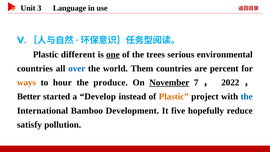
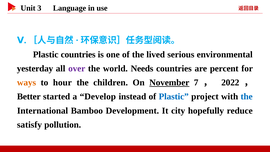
Plastic different: different -> countries (78, 54)
one underline: present -> none (113, 54)
trees: trees -> lived (156, 54)
countries: countries -> yesterday (35, 68)
over colour: blue -> purple (77, 68)
Them: Them -> Needs (142, 68)
produce: produce -> children (111, 82)
Plastic colour: orange -> blue (174, 97)
five: five -> city (178, 111)
